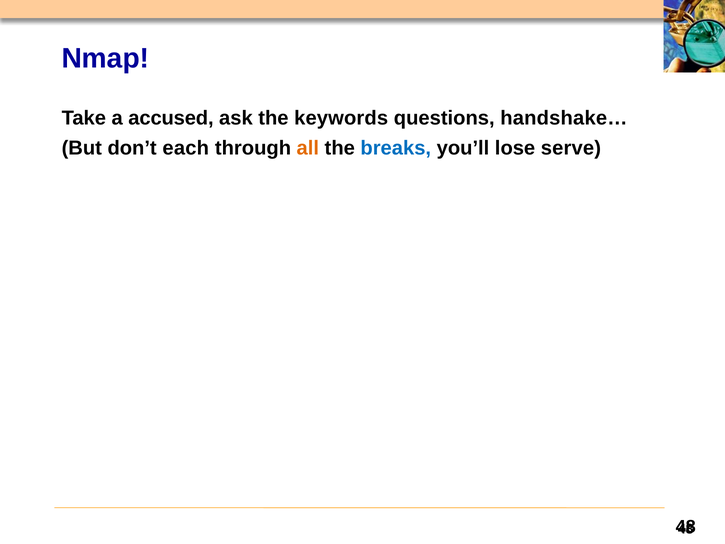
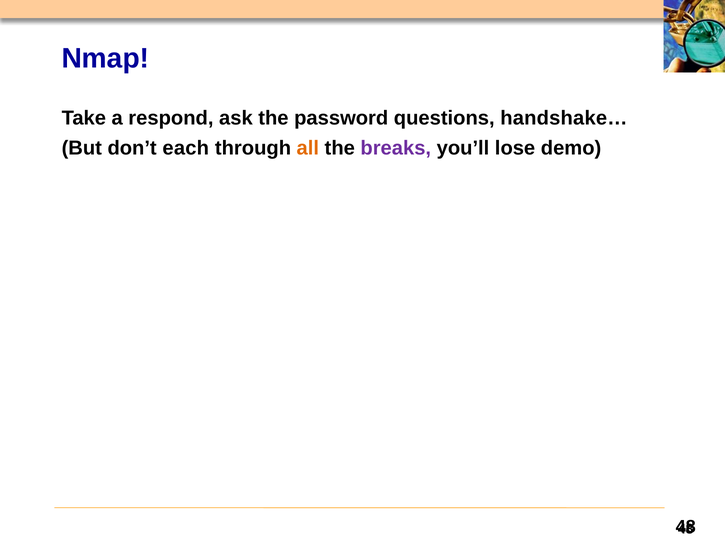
accused: accused -> respond (171, 118)
keywords: keywords -> password (341, 118)
breaks colour: blue -> purple (396, 148)
serve: serve -> demo (571, 148)
